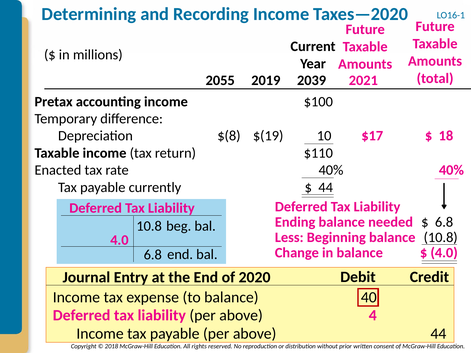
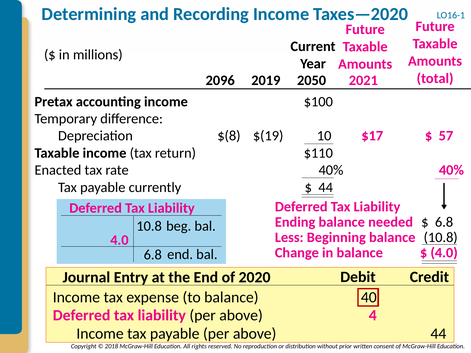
2055: 2055 -> 2096 (220, 80)
2039: 2039 -> 2050 (312, 80)
18: 18 -> 57 (446, 136)
